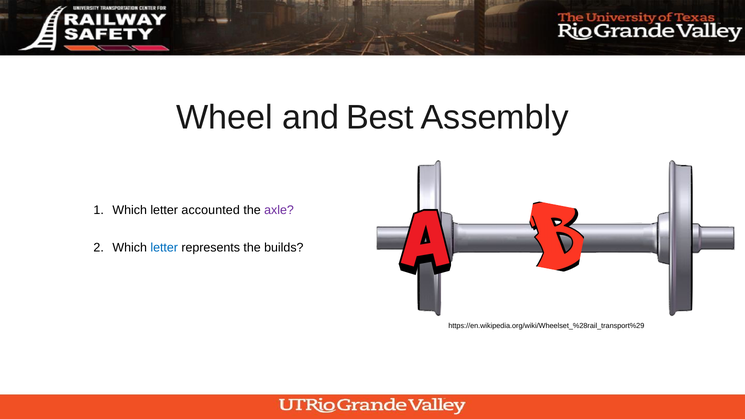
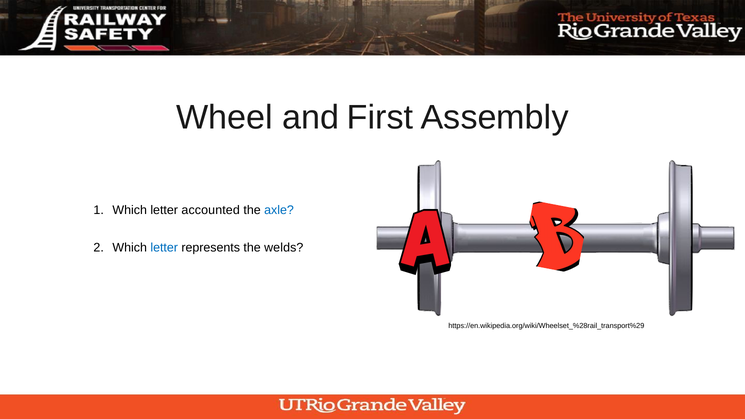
Best: Best -> First (380, 117)
axle colour: purple -> blue (279, 210)
builds: builds -> welds (284, 248)
